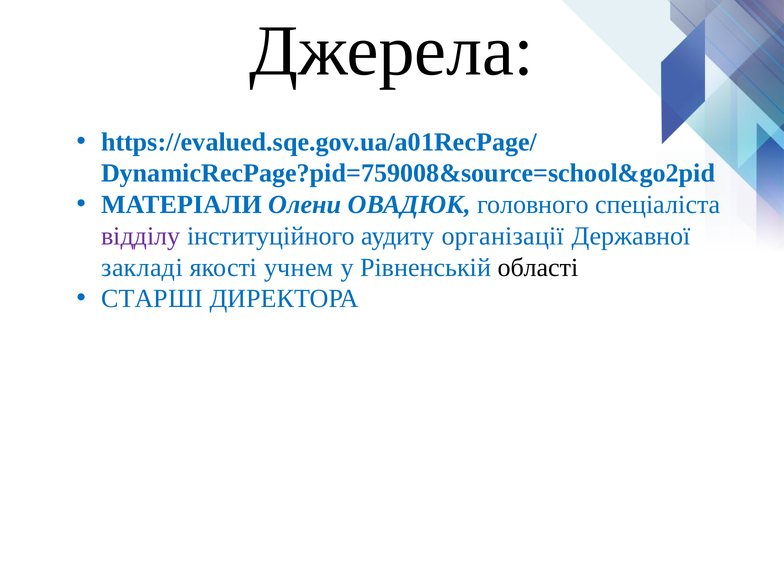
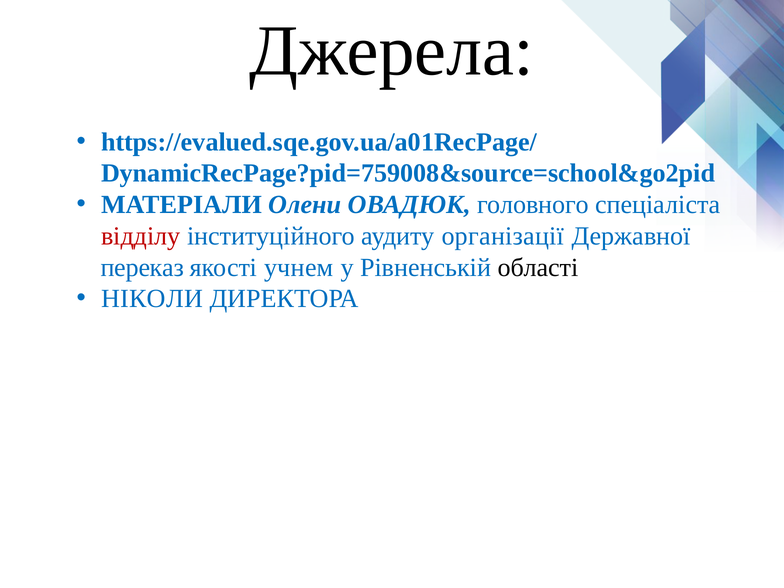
відділу colour: purple -> red (141, 236)
закладі: закладі -> переказ (142, 267)
СТАРШІ: СТАРШІ -> НІКОЛИ (152, 299)
